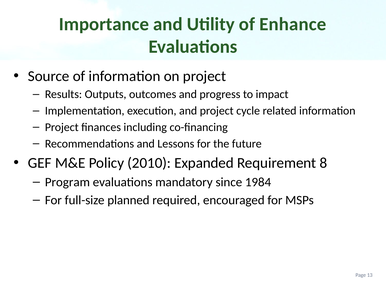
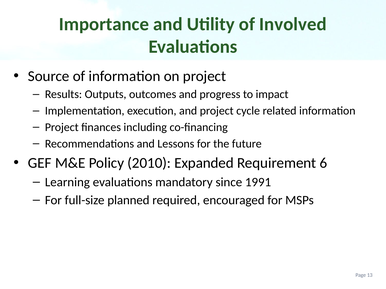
Enhance: Enhance -> Involved (293, 24)
8: 8 -> 6 (323, 163)
Program: Program -> Learning (67, 182)
1984: 1984 -> 1991 (258, 182)
